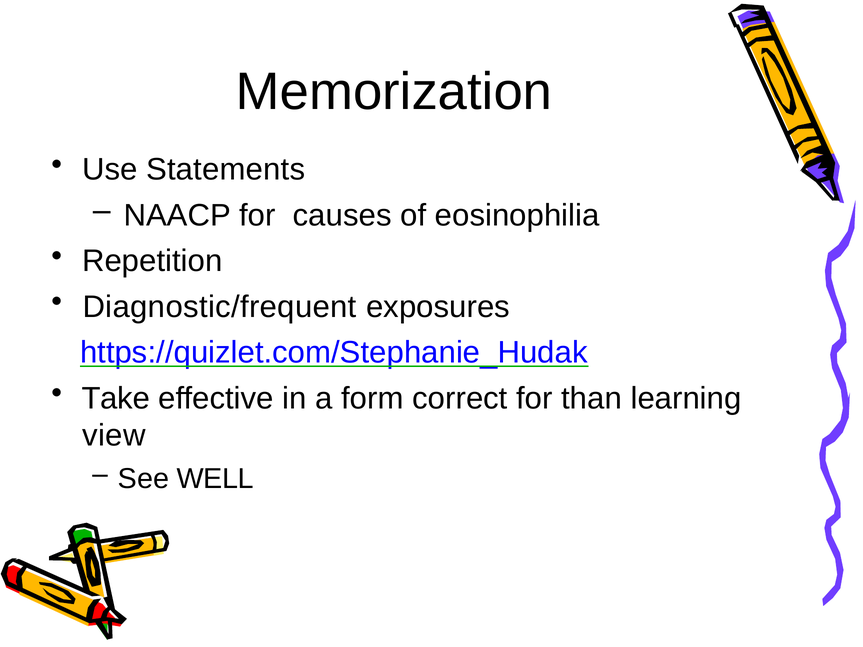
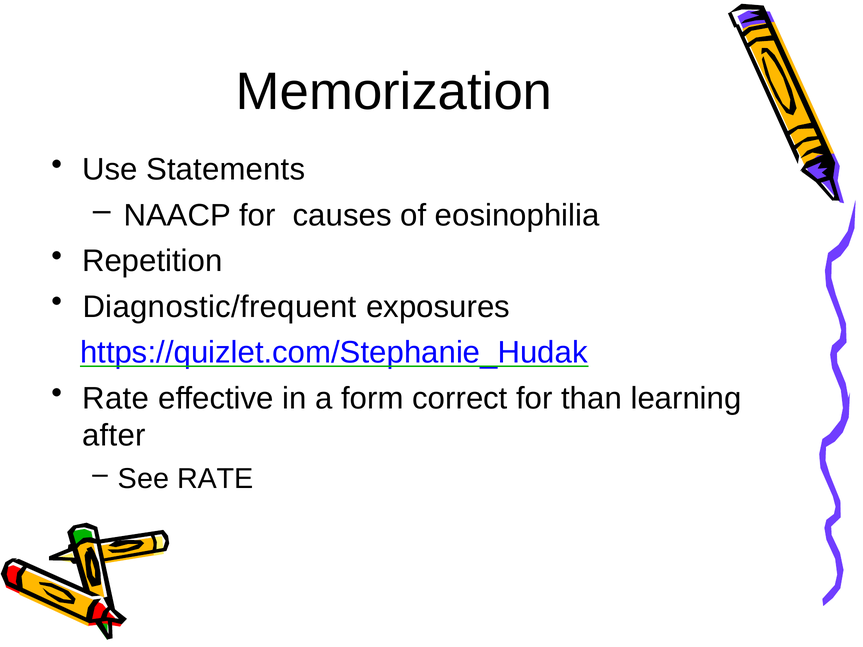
Take: Take -> Rate (116, 398)
view: view -> after (114, 436)
See WELL: WELL -> RATE (215, 479)
